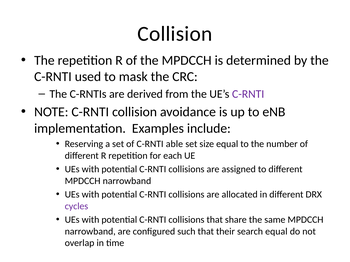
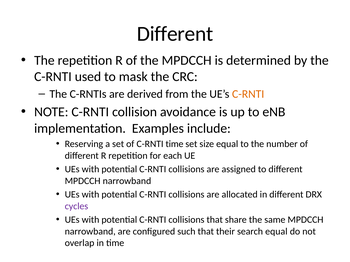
Collision: Collision -> Different (175, 34)
C-RNTI colour: purple -> orange (248, 94)
C-RNTI able: able -> time (175, 144)
